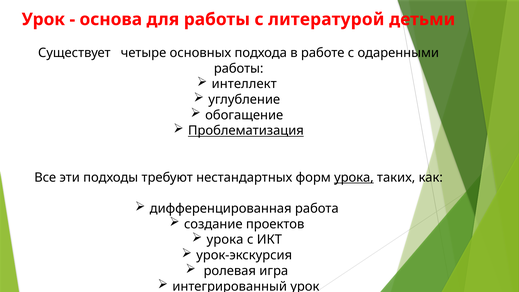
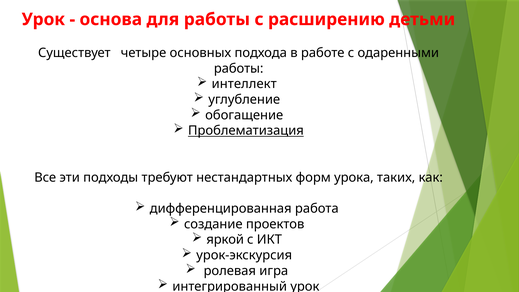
литературой: литературой -> расширению (326, 19)
урока underline: present -> none (354, 177)
урока: урока -> яркой (225, 240)
